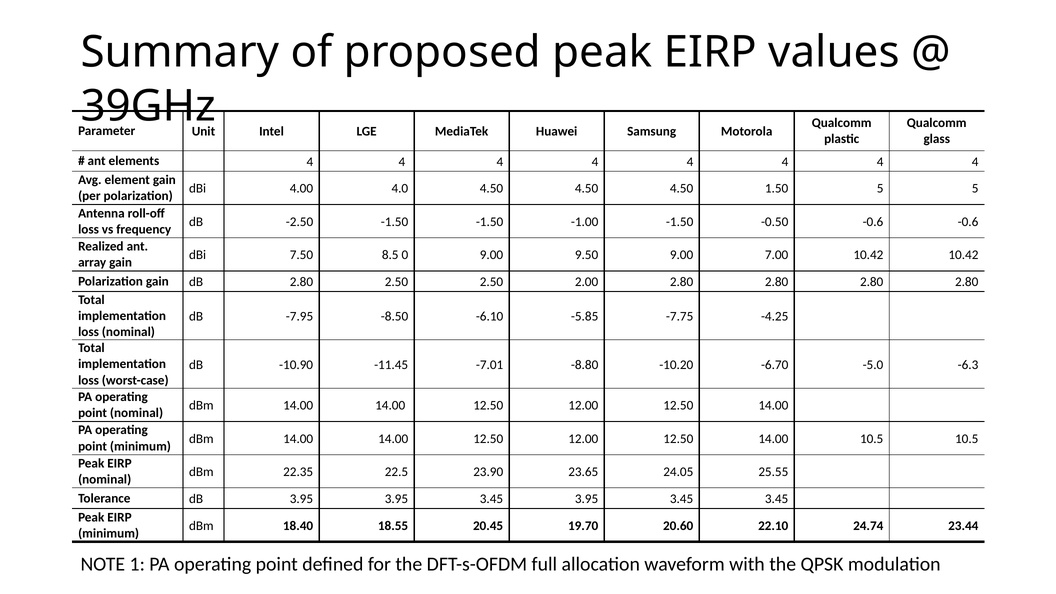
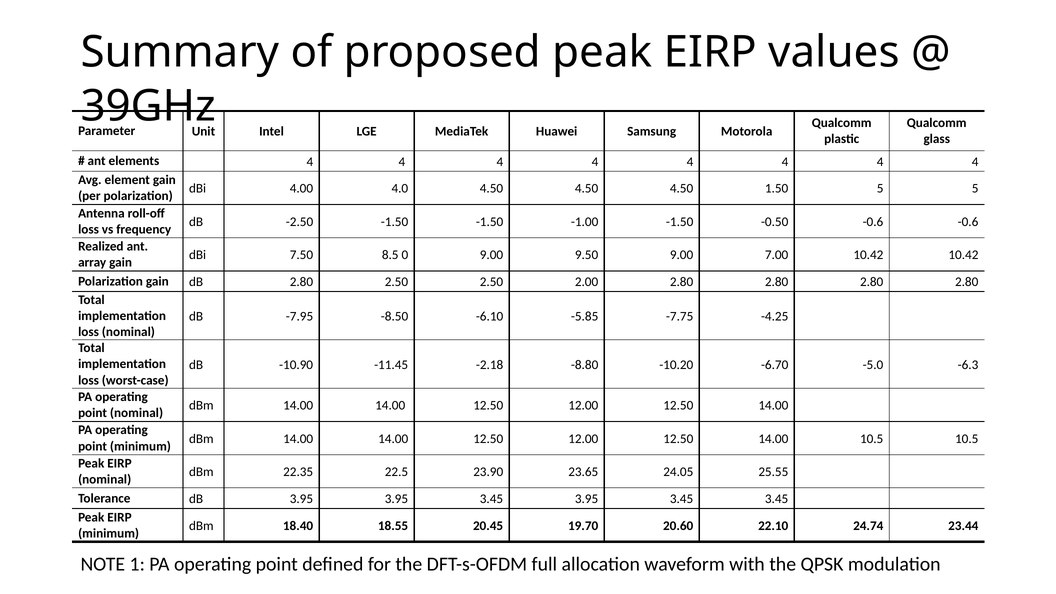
-7.01: -7.01 -> -2.18 (490, 365)
